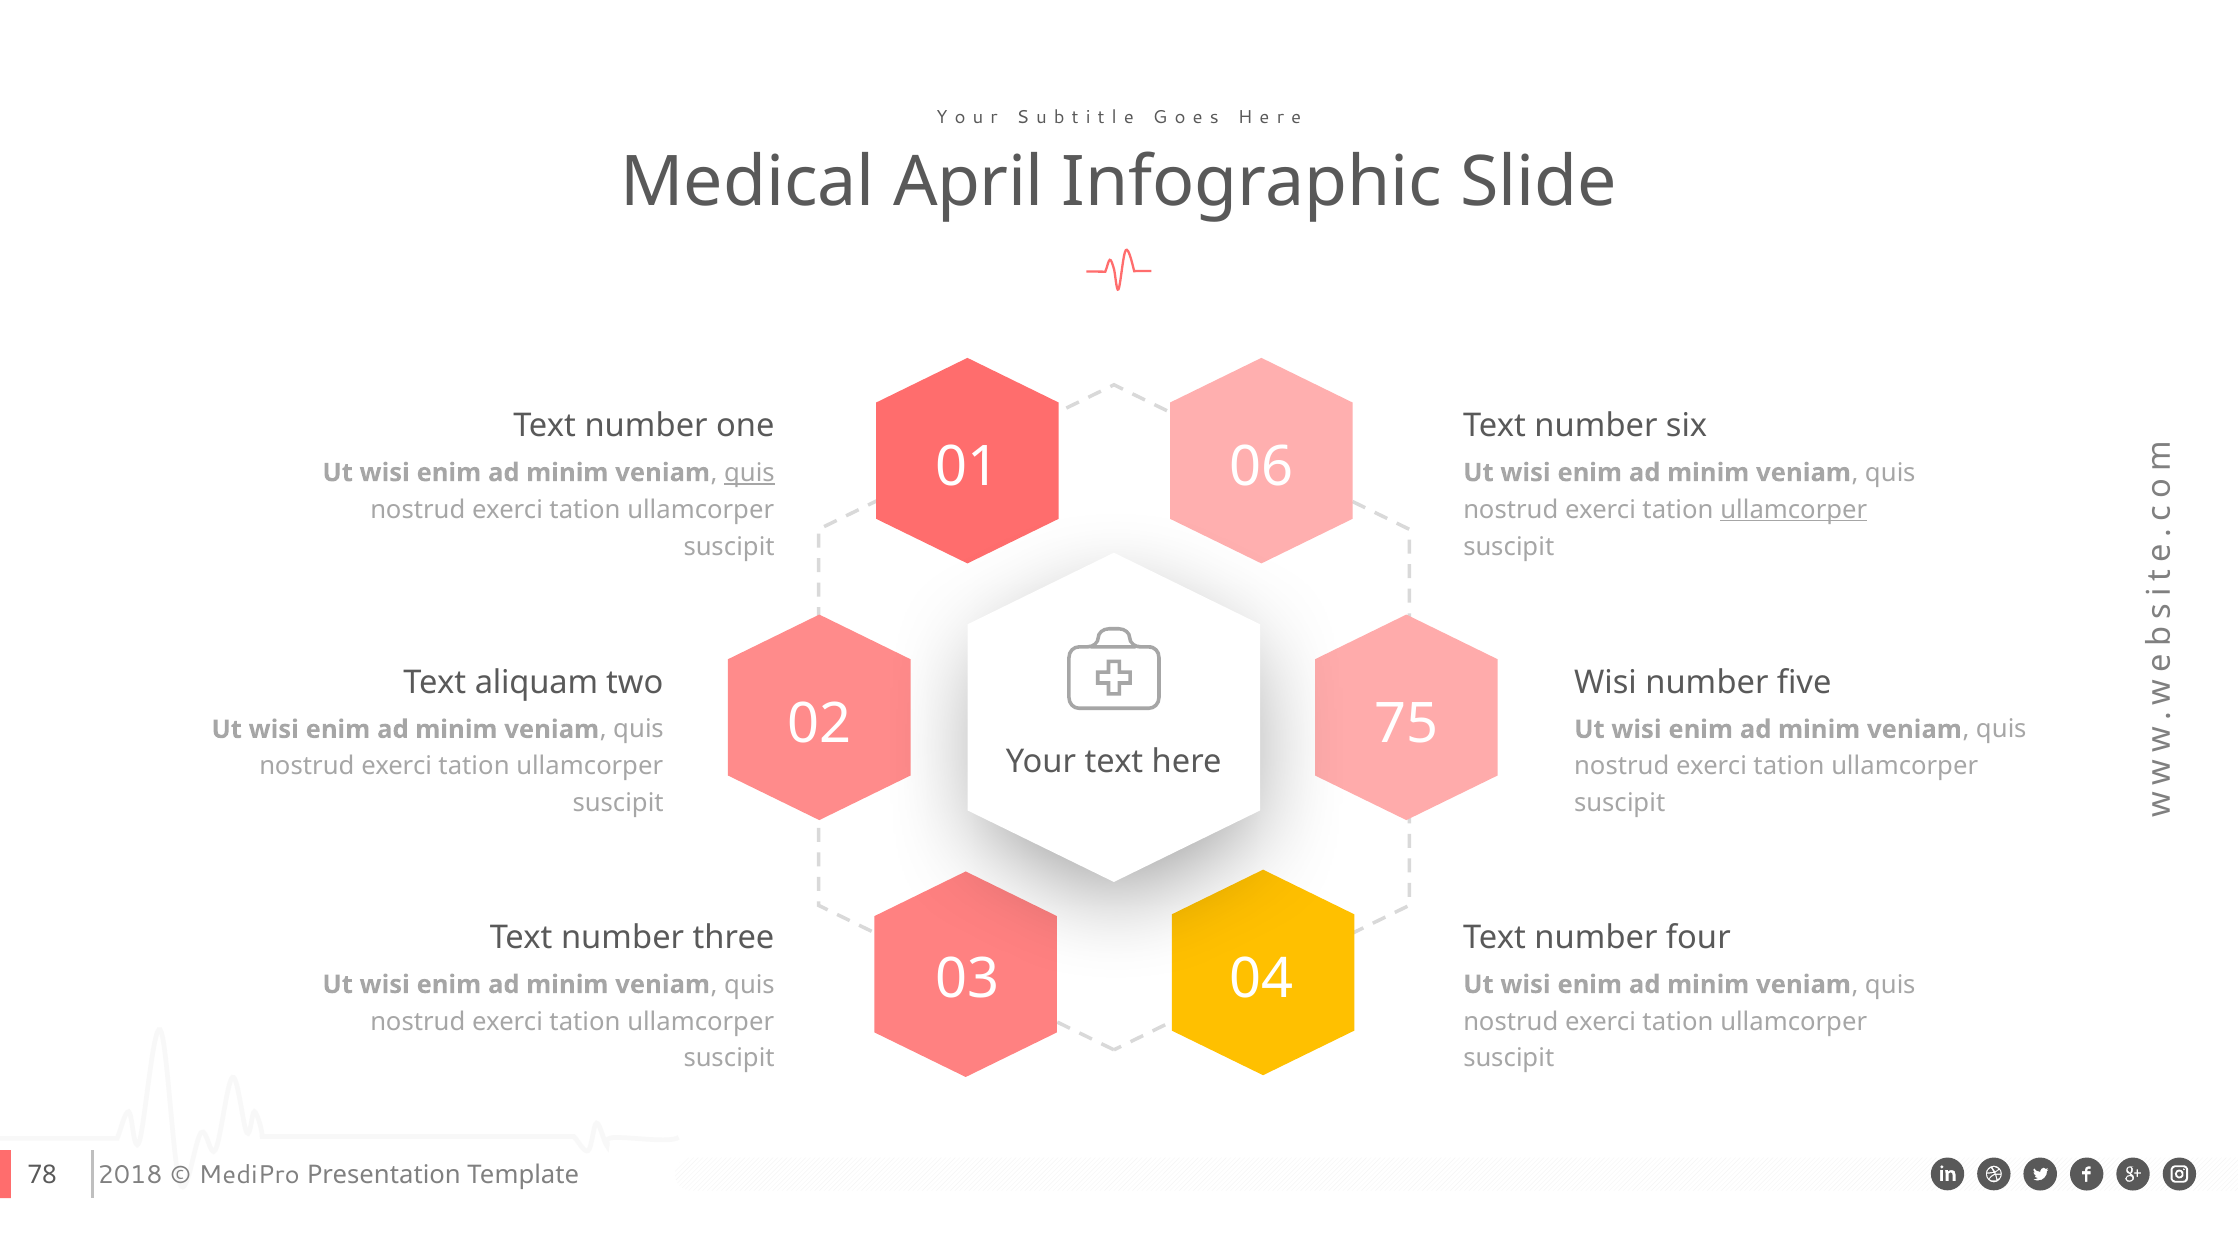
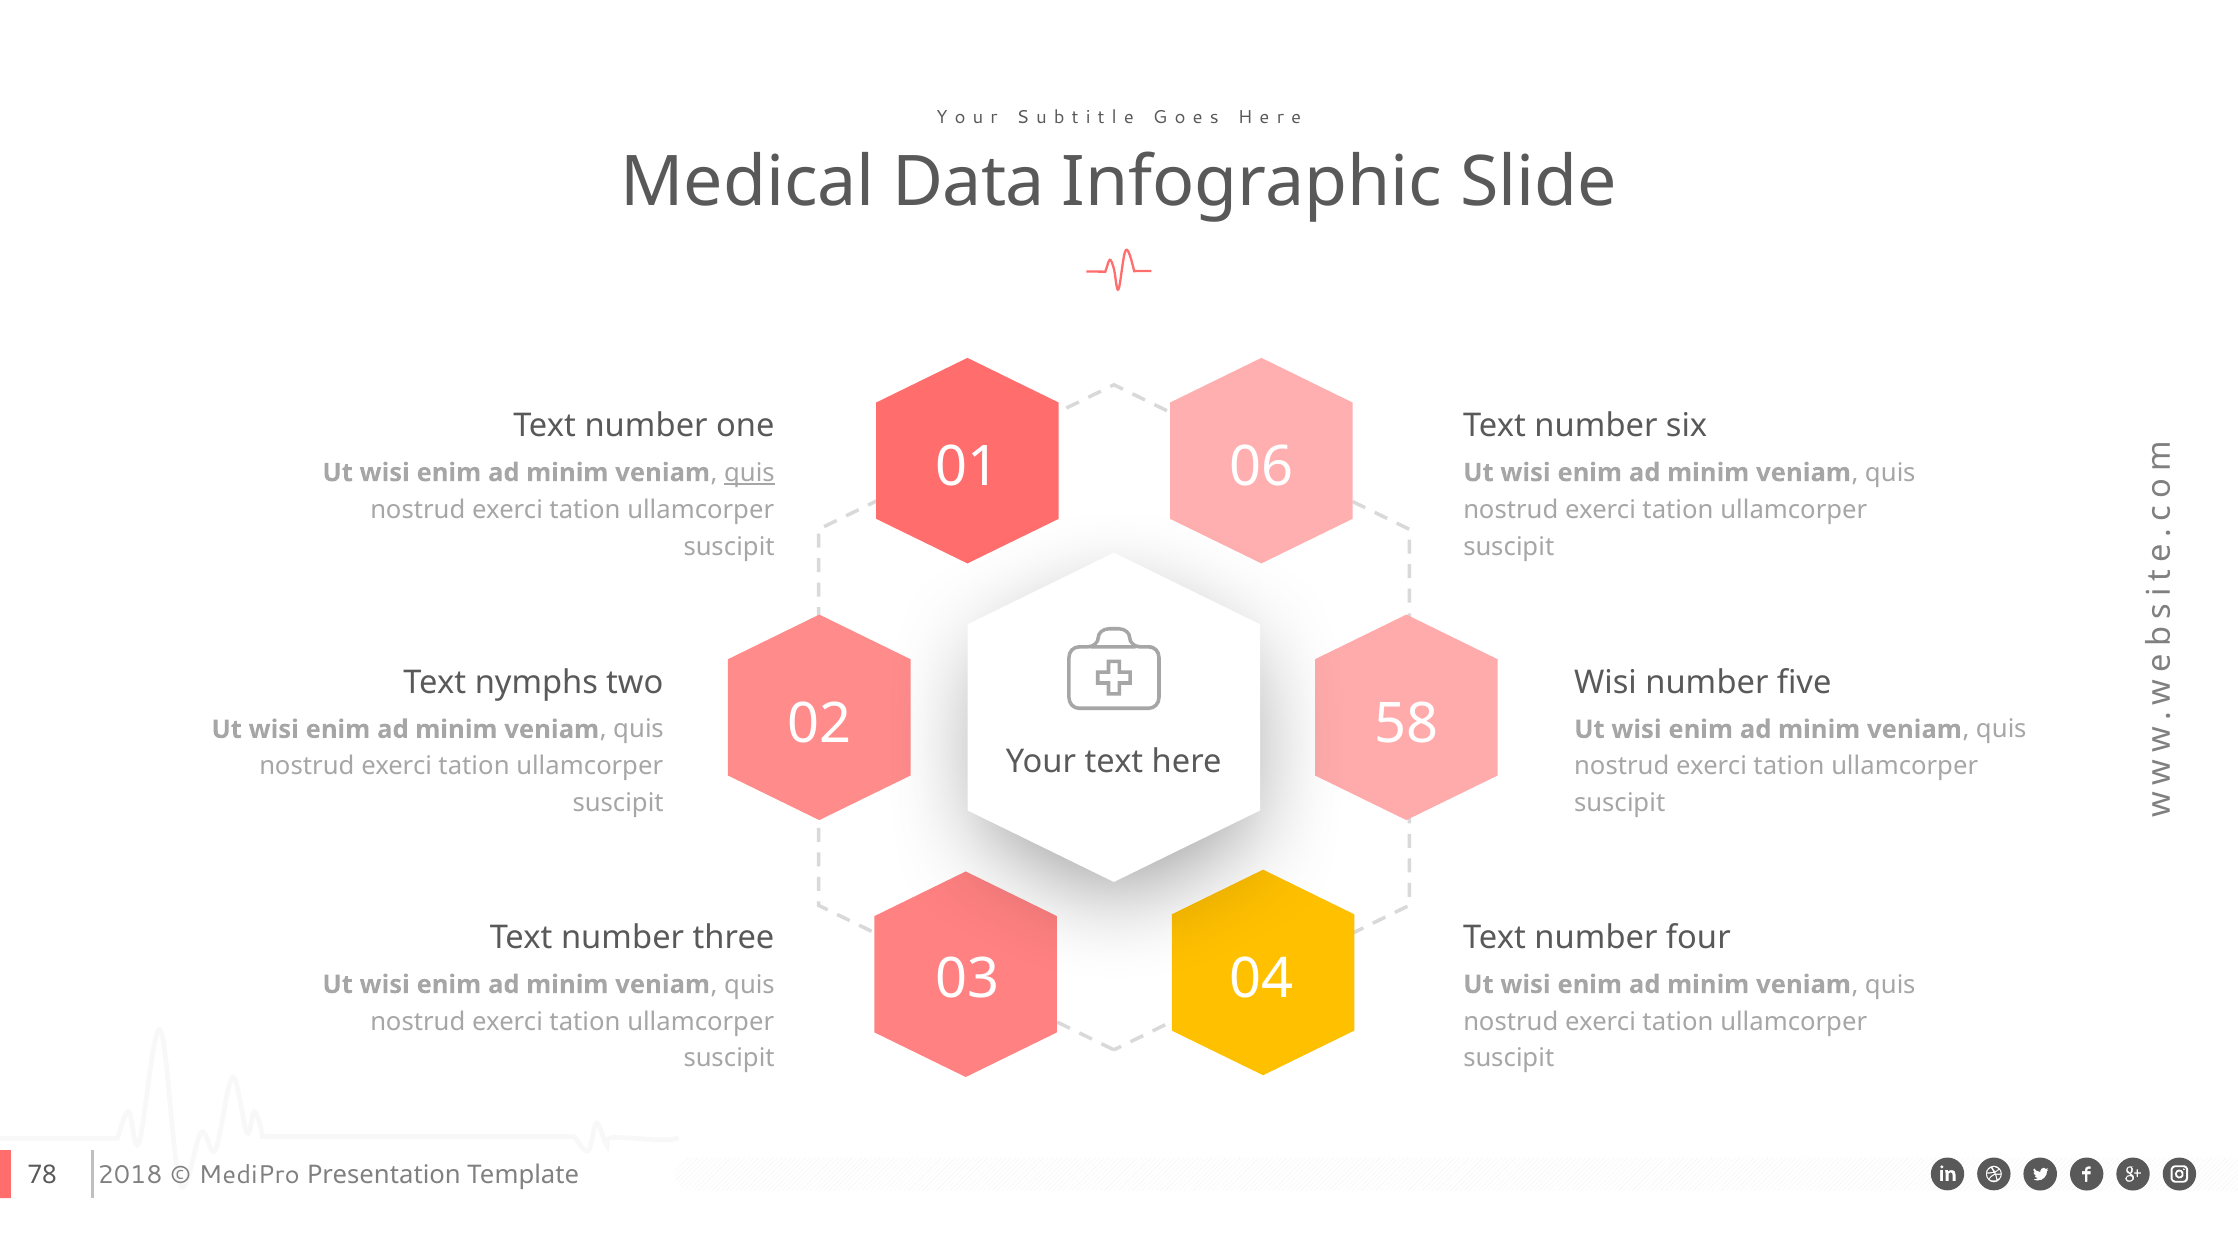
April: April -> Data (969, 182)
ullamcorper underline: present -> none (1794, 510)
aliquam: aliquam -> nymphs (536, 682)
75: 75 -> 58 (1406, 724)
